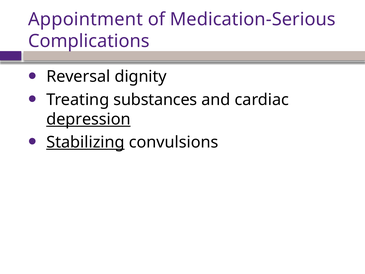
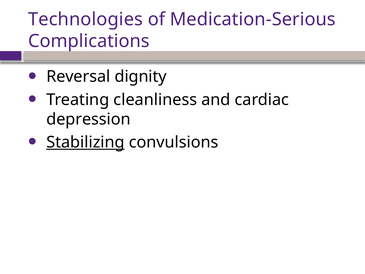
Appointment: Appointment -> Technologies (86, 19)
substances: substances -> cleanliness (155, 100)
depression underline: present -> none (88, 119)
